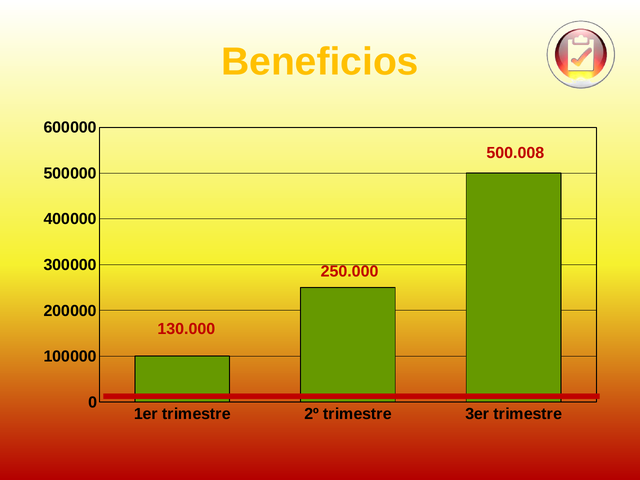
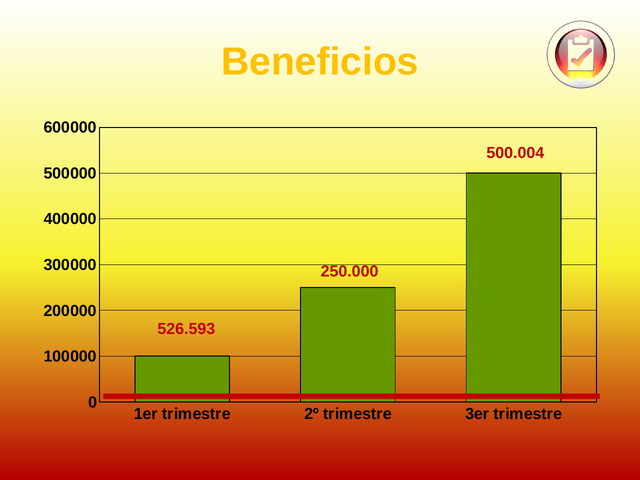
500.008: 500.008 -> 500.004 (515, 153)
130.000: 130.000 -> 526.593 (186, 329)
